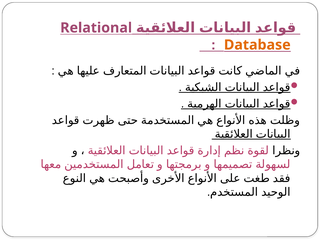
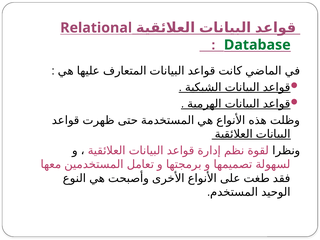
Database colour: orange -> green (257, 45)
